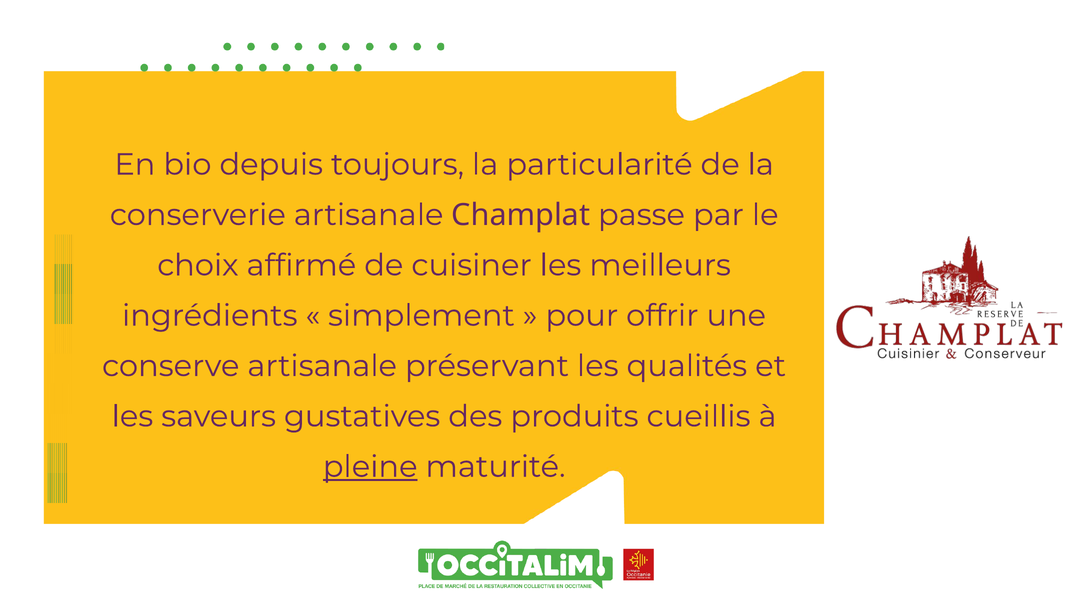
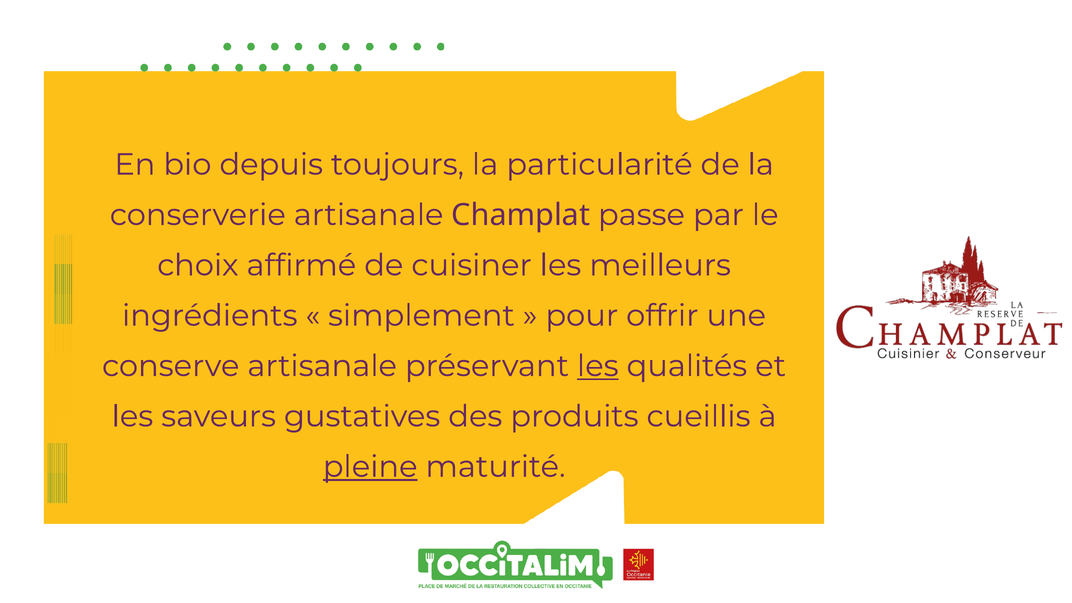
les underline: none -> present (598, 366)
